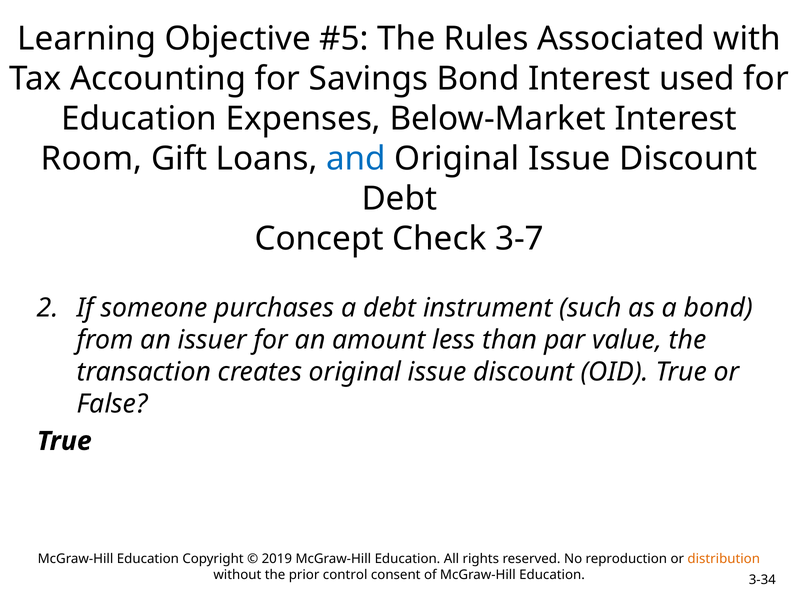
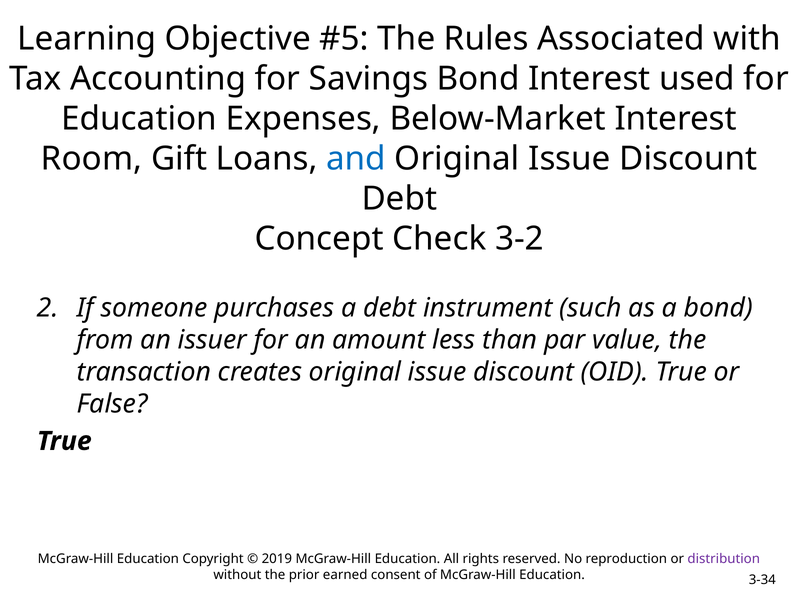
3-7: 3-7 -> 3-2 (519, 239)
distribution colour: orange -> purple (724, 559)
control: control -> earned (345, 575)
